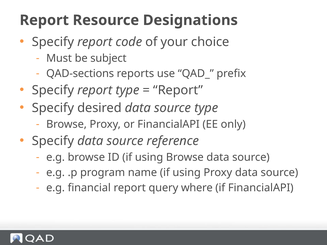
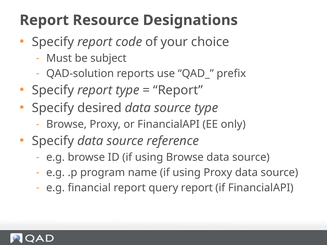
QAD-sections: QAD-sections -> QAD-solution (80, 73)
query where: where -> report (197, 188)
